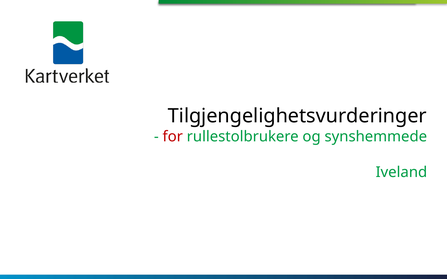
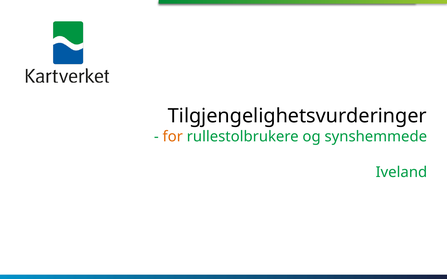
for colour: red -> orange (173, 137)
